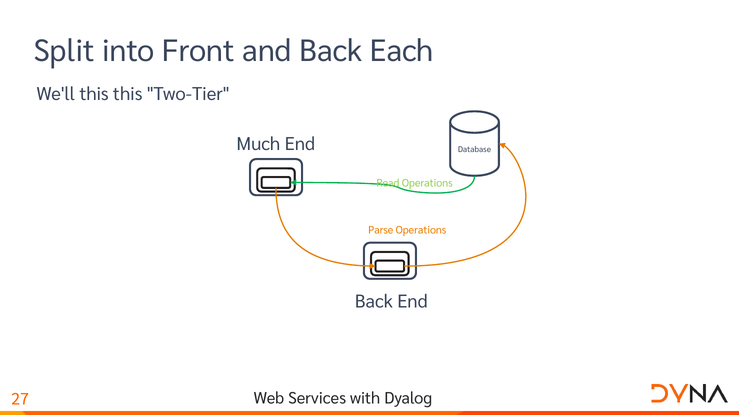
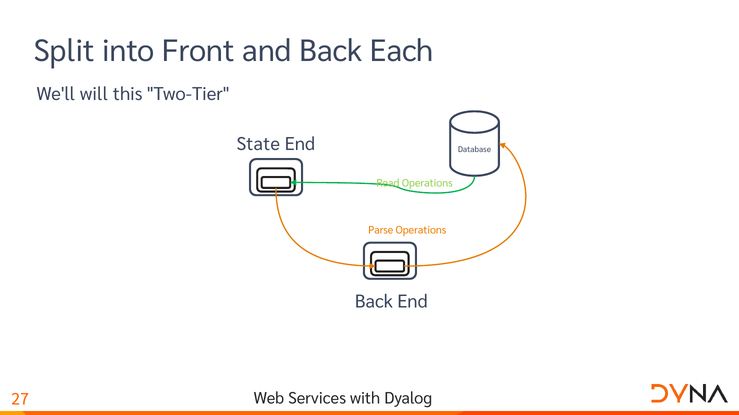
We'll this: this -> will (94, 94)
Much: Much -> State (258, 144)
